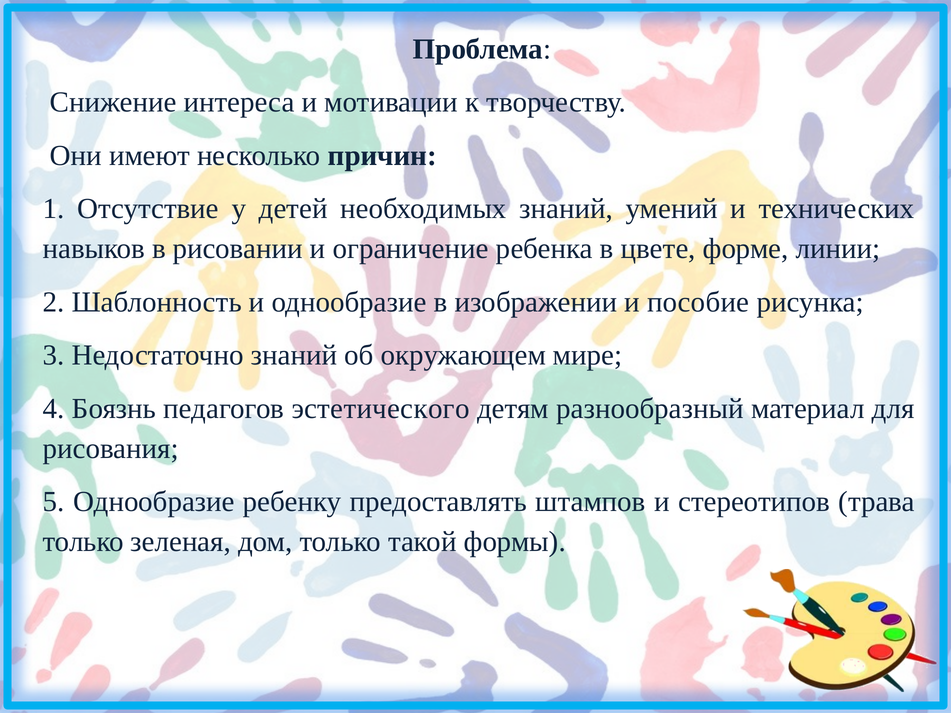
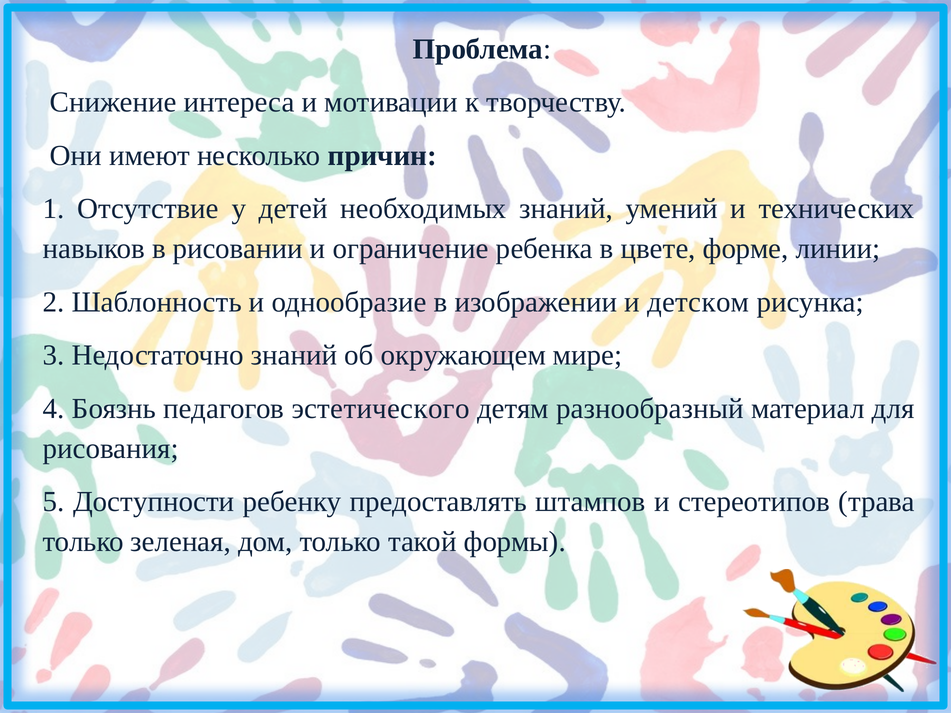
пособие: пособие -> детском (698, 302)
5 Однообразие: Однообразие -> Доступности (154, 502)
